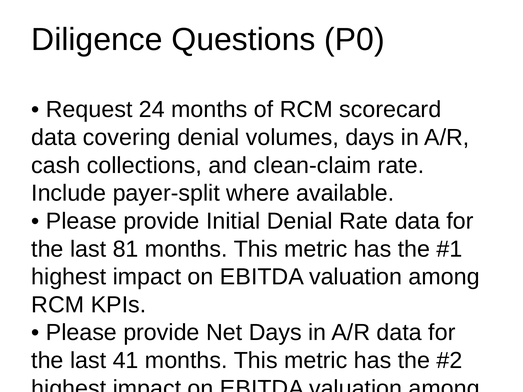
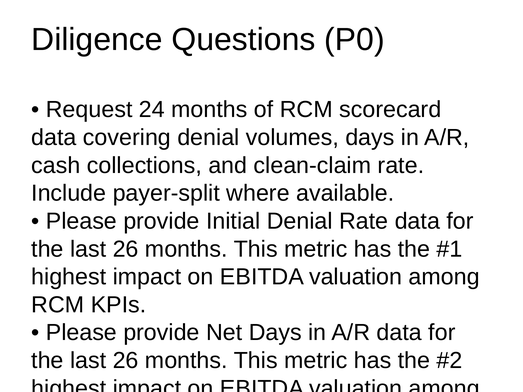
81: 81 -> 26 (126, 249)
41: 41 -> 26 (126, 361)
